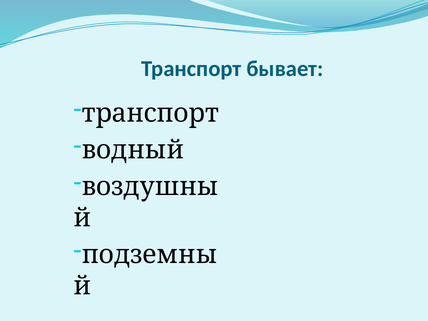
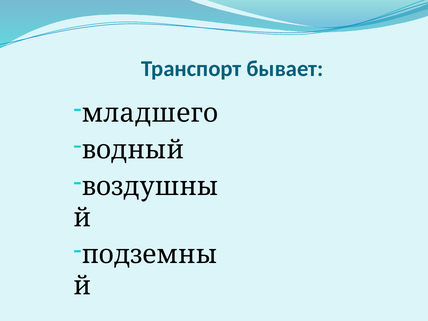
транспорт: транспорт -> младшего (150, 113)
